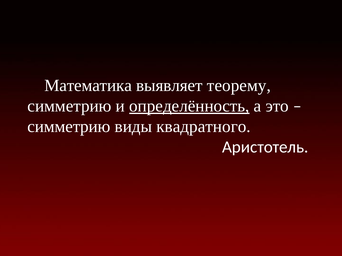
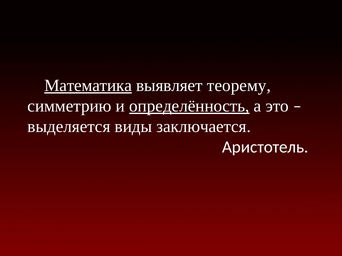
Математика underline: none -> present (88, 86)
симметрию: симметрию -> выделяется (69, 127)
квадратного: квадратного -> заключается (204, 127)
